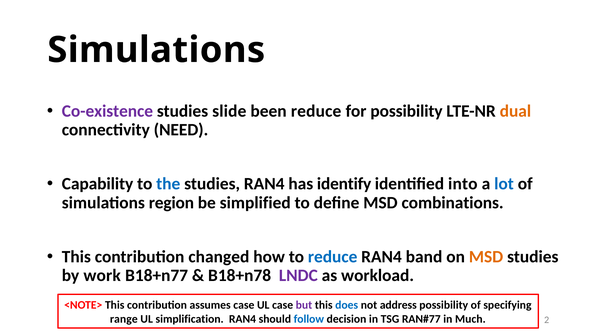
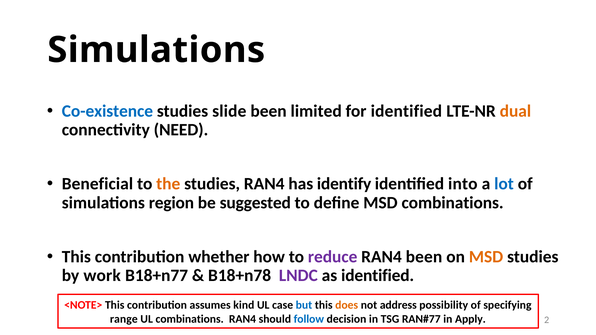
Co-existence colour: purple -> blue (107, 111)
been reduce: reduce -> limited (316, 111)
for possibility: possibility -> identified (406, 111)
Capability: Capability -> Beneficial (97, 184)
the colour: blue -> orange (168, 184)
simplified: simplified -> suggested (255, 203)
changed: changed -> whether (219, 257)
reduce colour: blue -> purple (333, 257)
RAN4 band: band -> been (424, 257)
as workload: workload -> identified (378, 276)
assumes case: case -> kind (244, 305)
but colour: purple -> blue (304, 305)
does colour: blue -> orange (347, 305)
UL simplification: simplification -> combinations (190, 319)
Much: Much -> Apply (470, 319)
